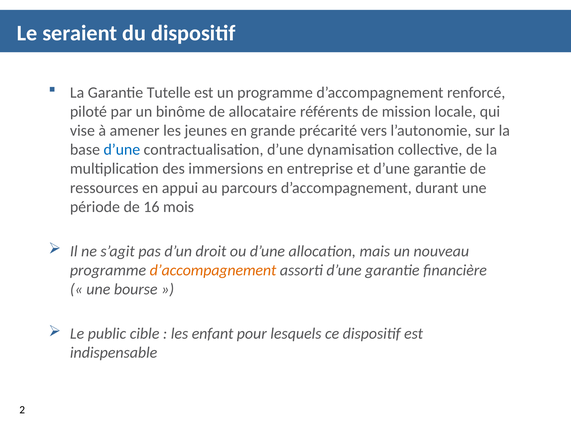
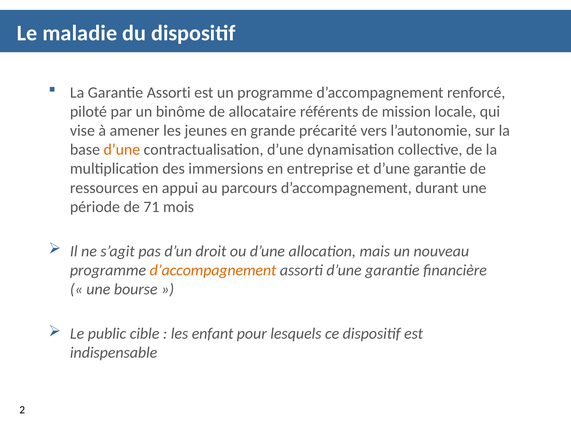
seraient: seraient -> maladie (80, 33)
Garantie Tutelle: Tutelle -> Assorti (169, 93)
d’une colour: blue -> orange (122, 150)
16: 16 -> 71 (151, 207)
